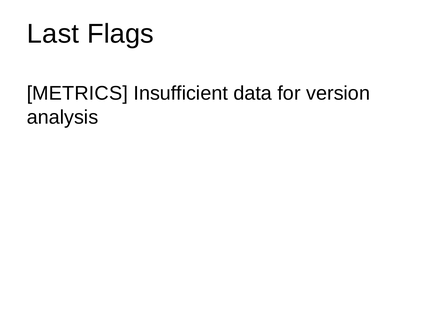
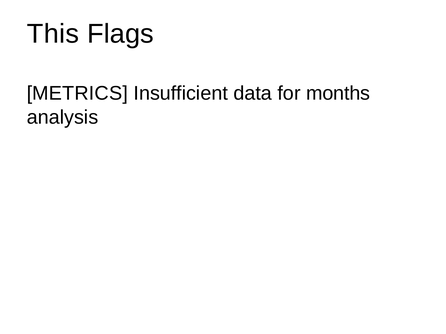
Last: Last -> This (53, 34)
version: version -> months (338, 94)
